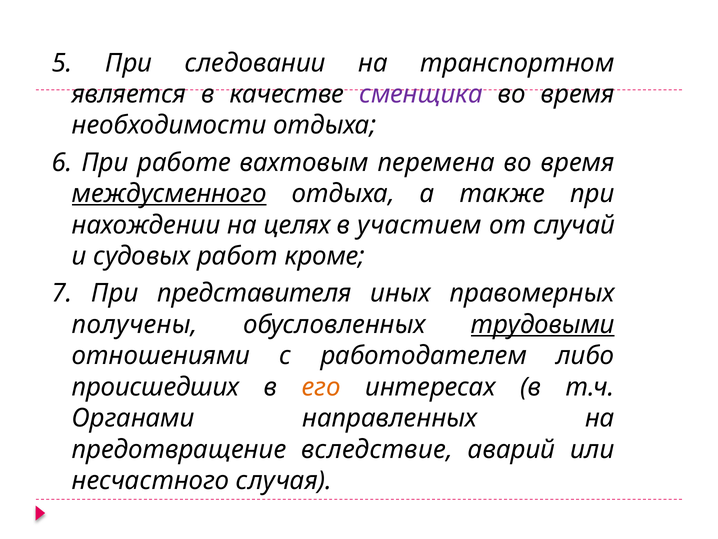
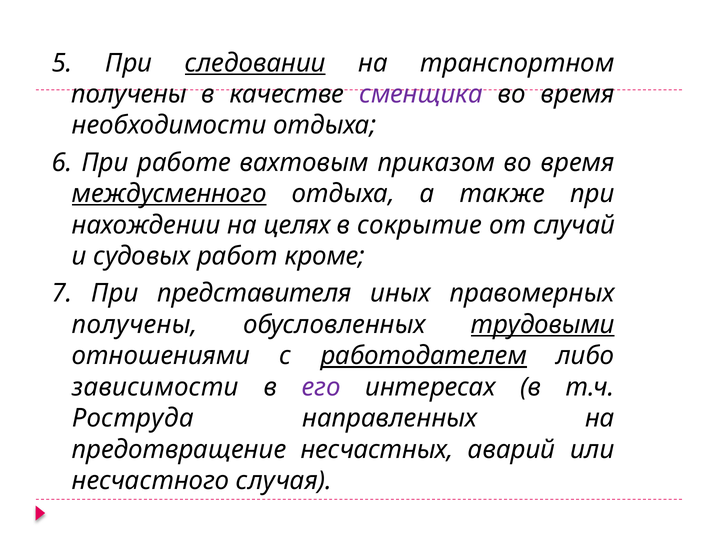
следовании underline: none -> present (255, 63)
является: является -> получены (129, 94)
перемена: перемена -> приказом (436, 162)
участием: участием -> сокрытие (420, 225)
работодателем underline: none -> present (424, 356)
происшедших: происшедших -> зависимости (155, 387)
его colour: orange -> purple (321, 387)
Органами: Органами -> Роструда (133, 418)
вследствие: вследствие -> несчастных (377, 449)
